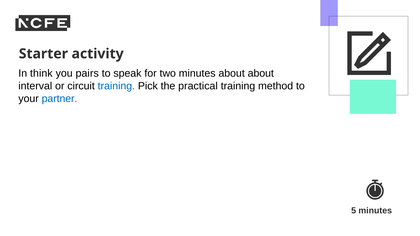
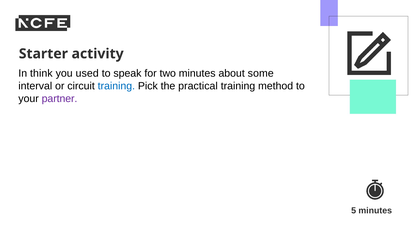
pairs: pairs -> used (87, 73)
about about: about -> some (261, 73)
partner colour: blue -> purple (60, 99)
